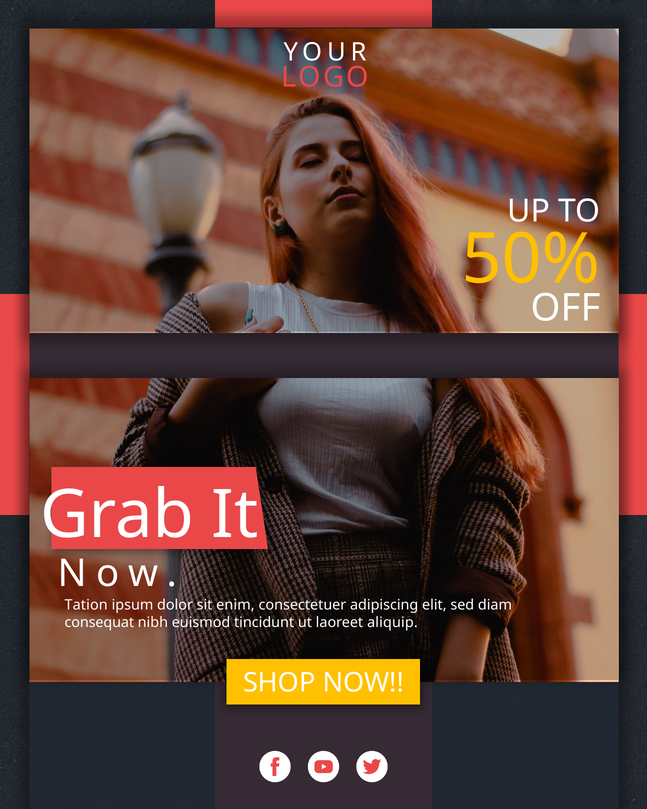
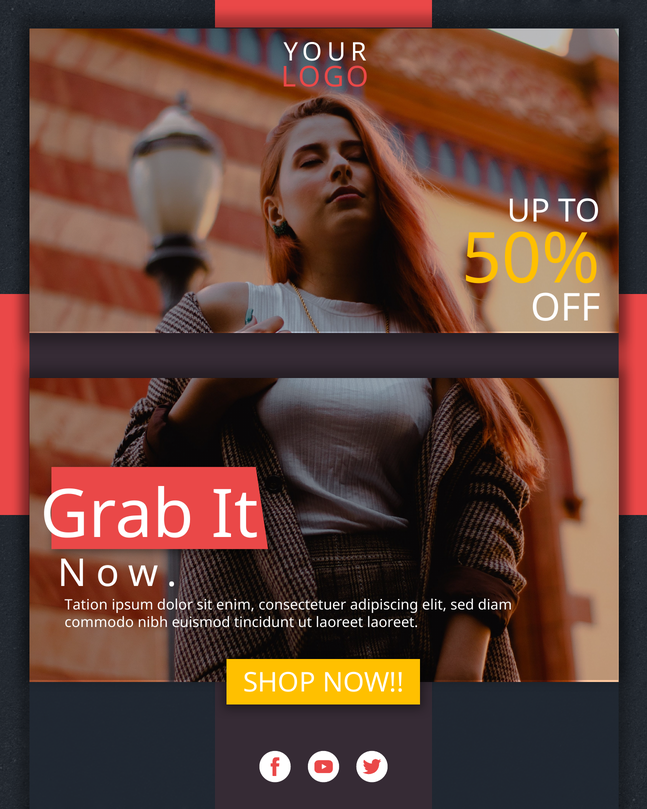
consequat: consequat -> commodo (99, 622)
laoreet aliquip: aliquip -> laoreet (393, 622)
